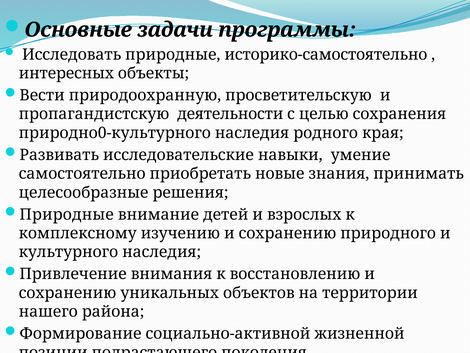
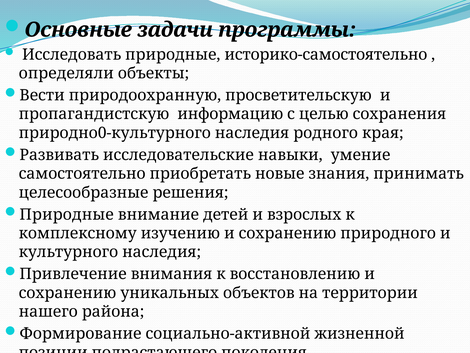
интересных: интересных -> определяли (66, 73)
деятельности: деятельности -> информацию (230, 114)
